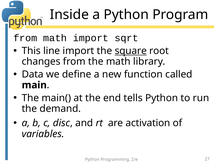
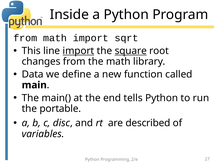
import underline: none -> present (78, 51)
demand: demand -> portable (60, 109)
activation: activation -> described (148, 123)
